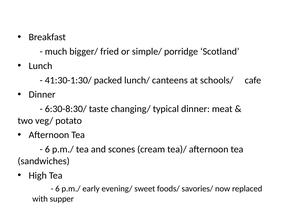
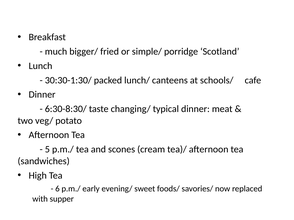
41:30-1:30/: 41:30-1:30/ -> 30:30-1:30/ (68, 80)
6: 6 -> 5 (47, 150)
